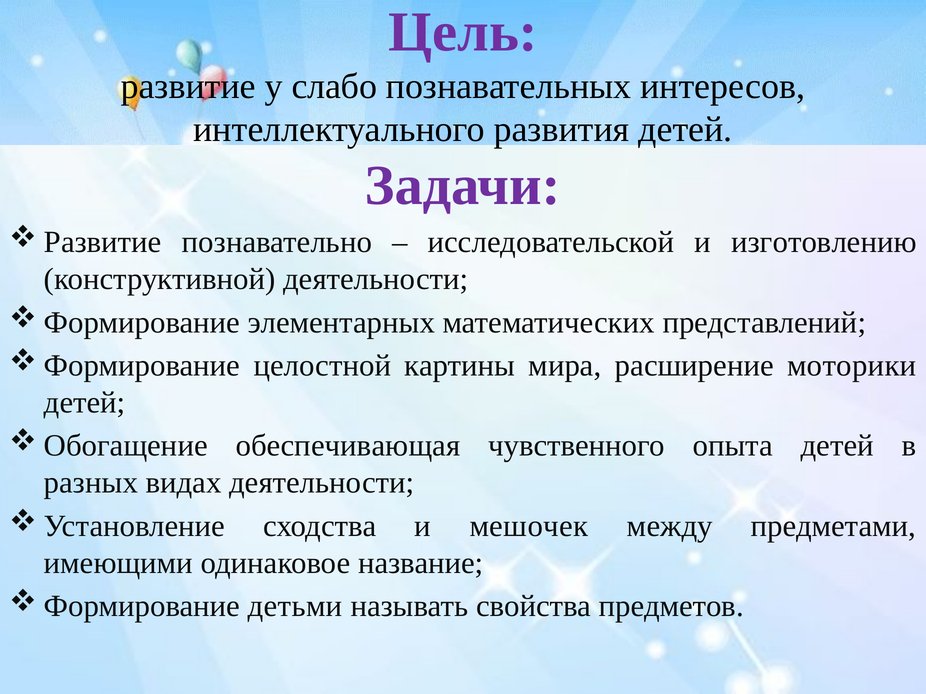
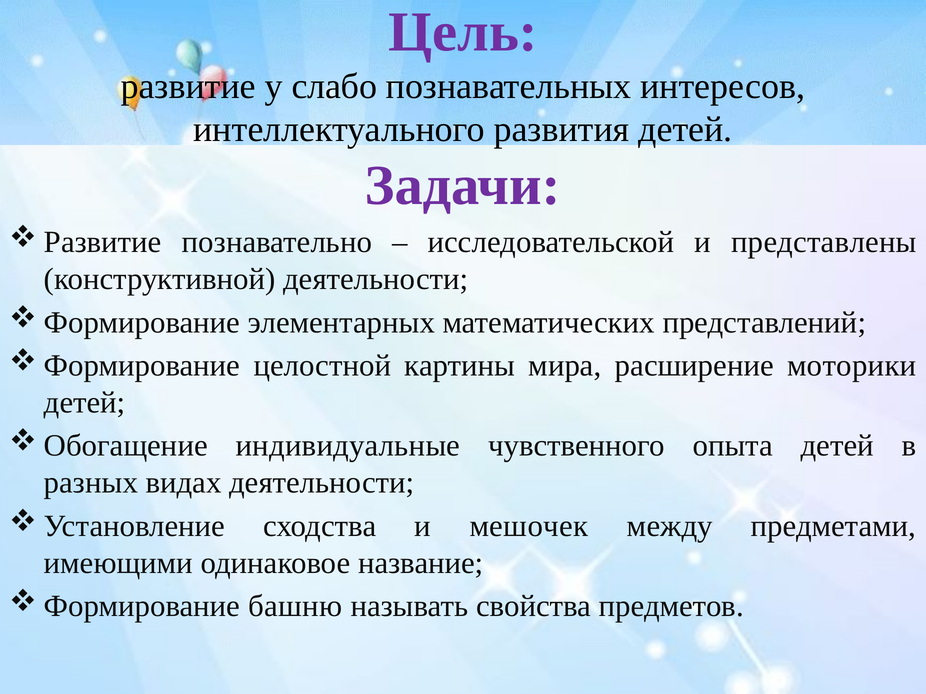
изготовлению: изготовлению -> представлены (824, 242)
обеспечивающая: обеспечивающая -> индивидуальные (348, 446)
детьми: детьми -> башню (295, 607)
